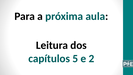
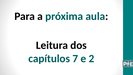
5: 5 -> 7 (75, 58)
